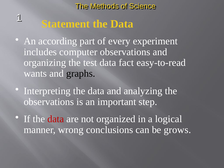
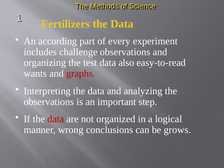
Statement: Statement -> Fertilizers (66, 24)
computer: computer -> challenge (78, 52)
fact: fact -> also (126, 63)
graphs colour: black -> red (81, 73)
